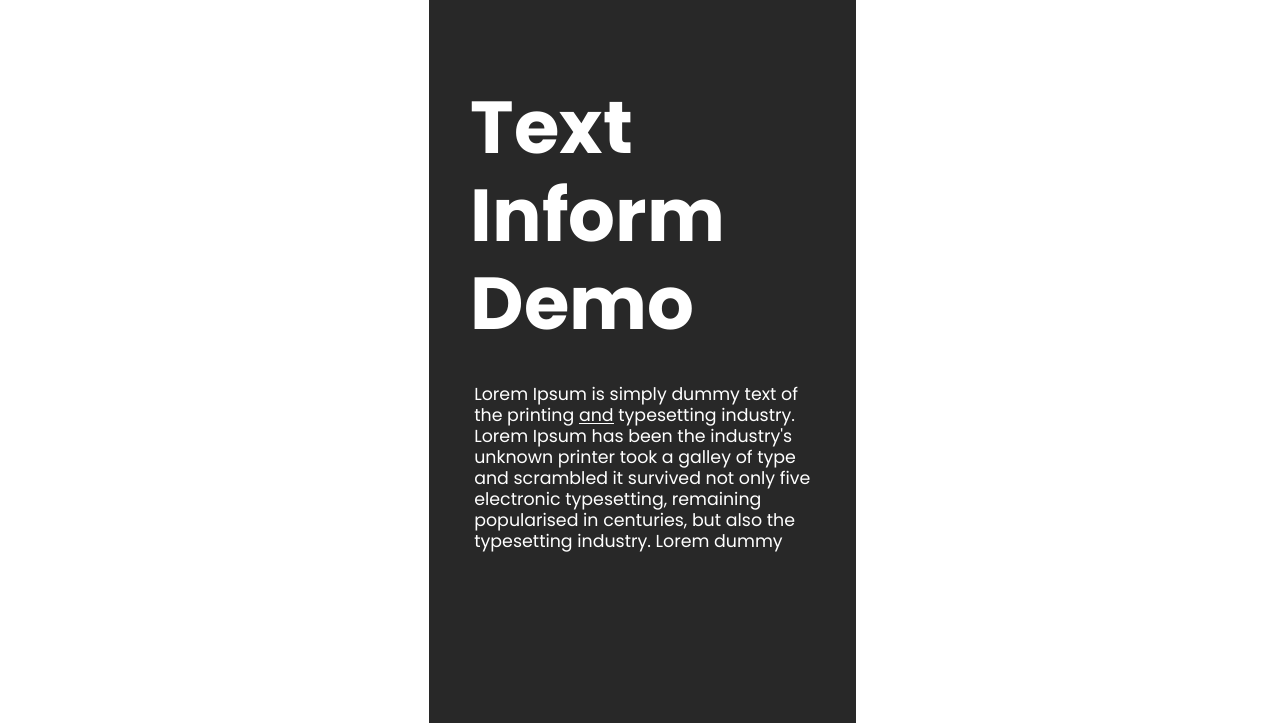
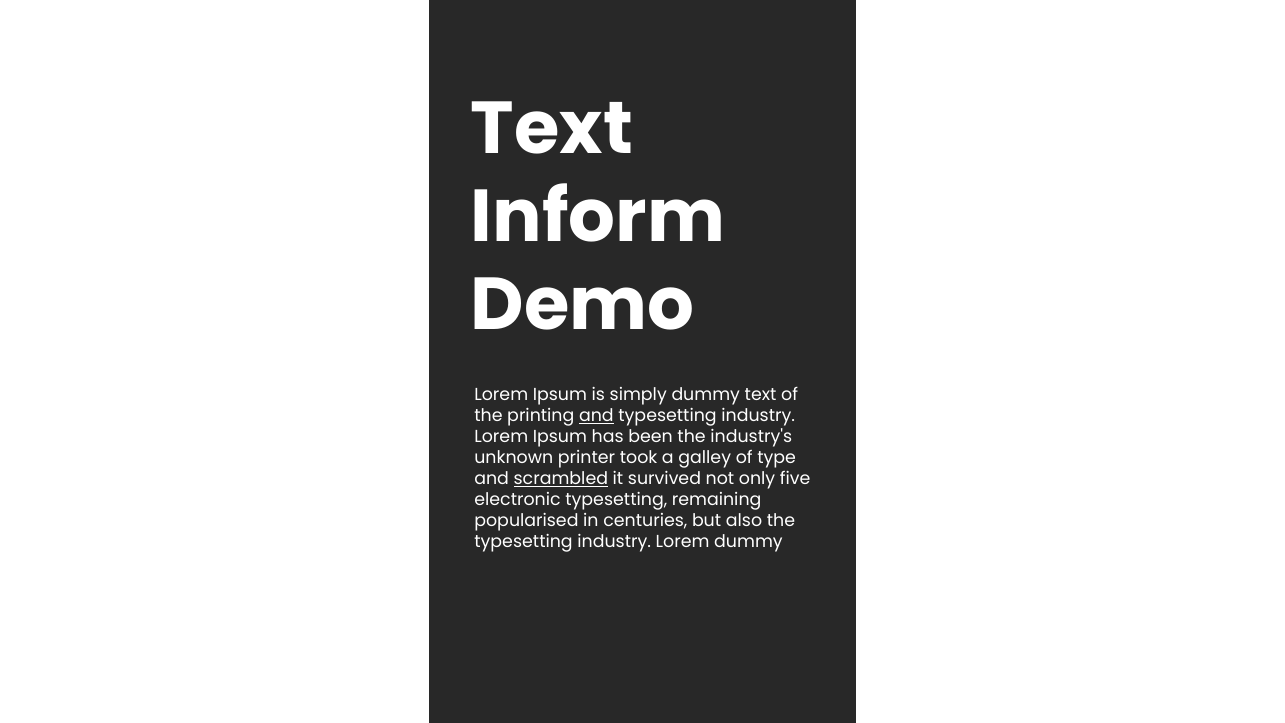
scrambled underline: none -> present (561, 479)
